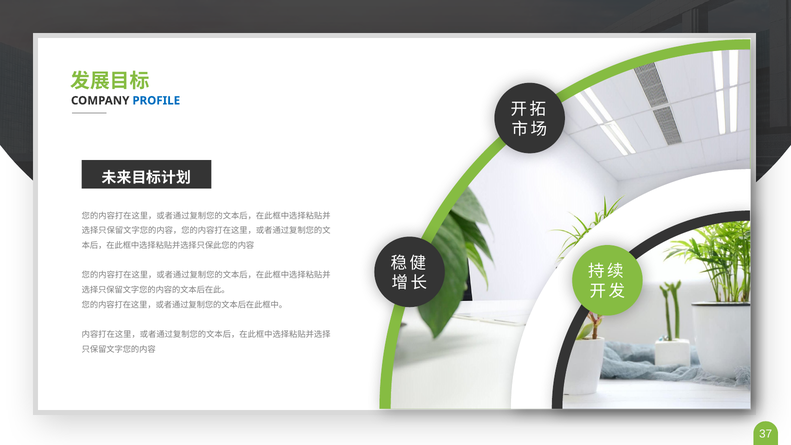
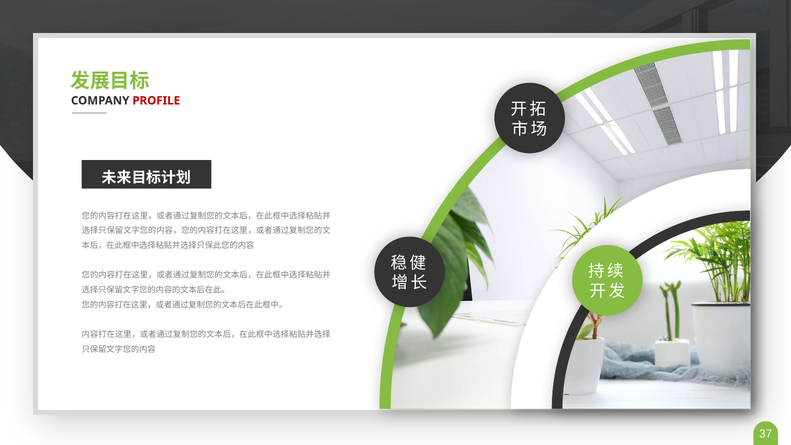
PROFILE colour: blue -> red (156, 101)
